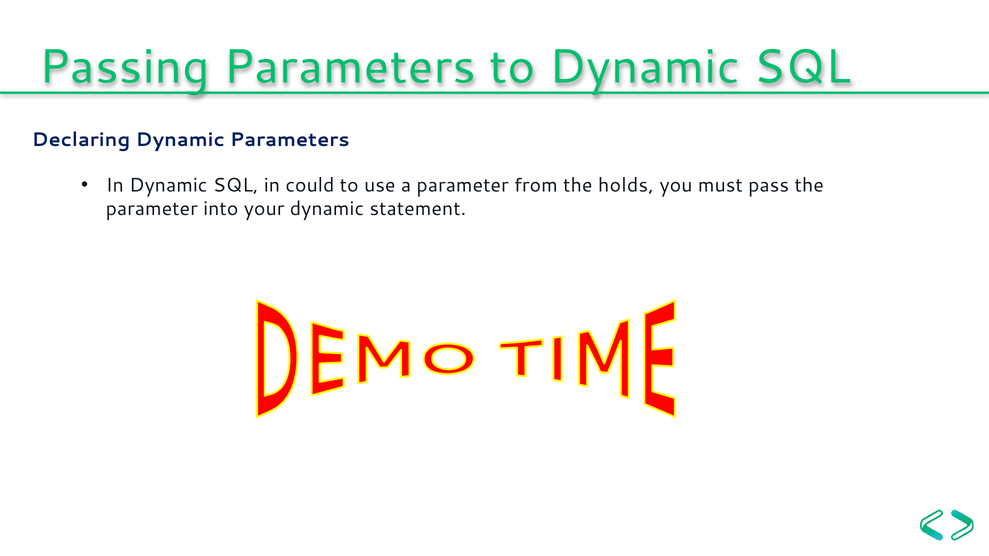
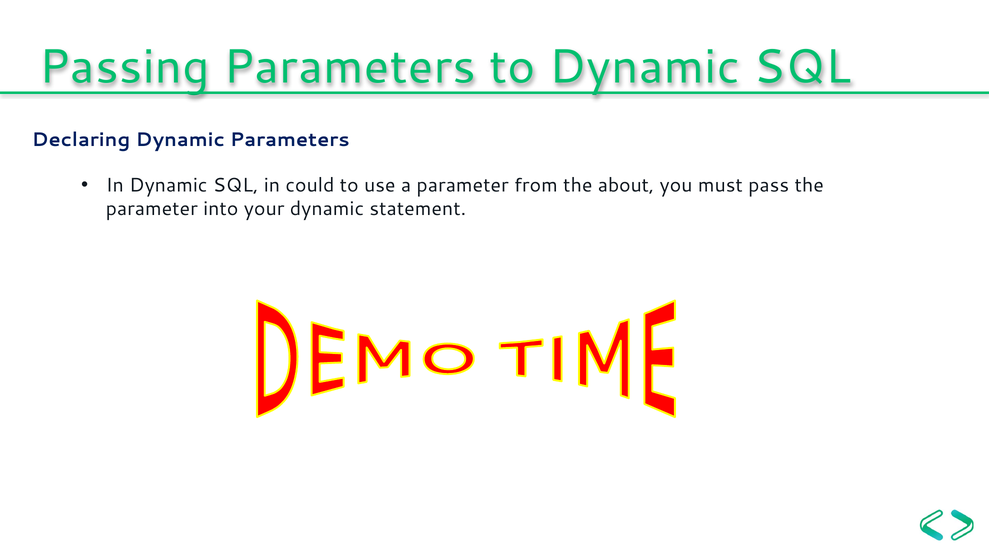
holds: holds -> about (626, 185)
